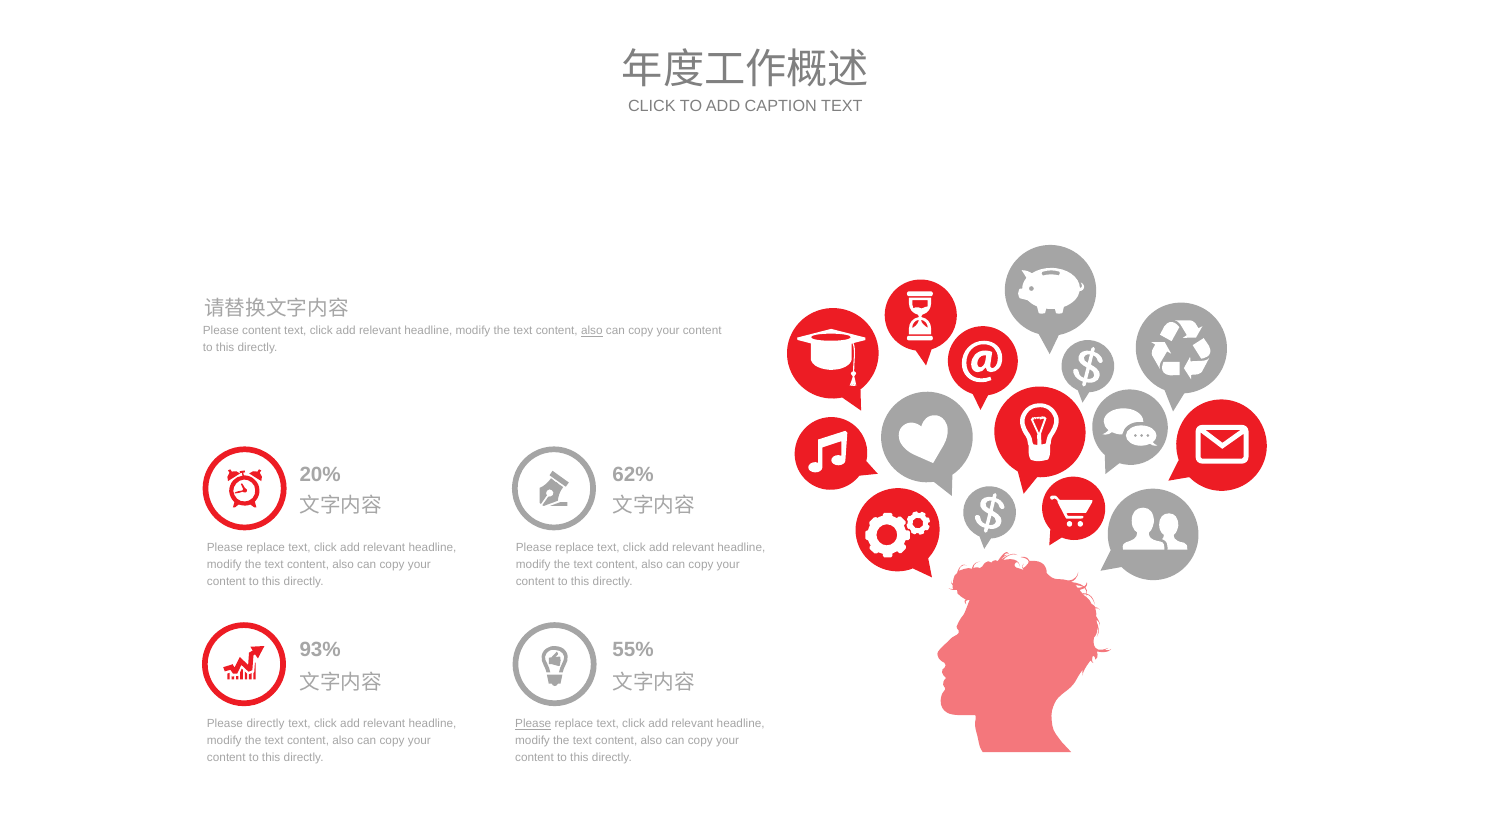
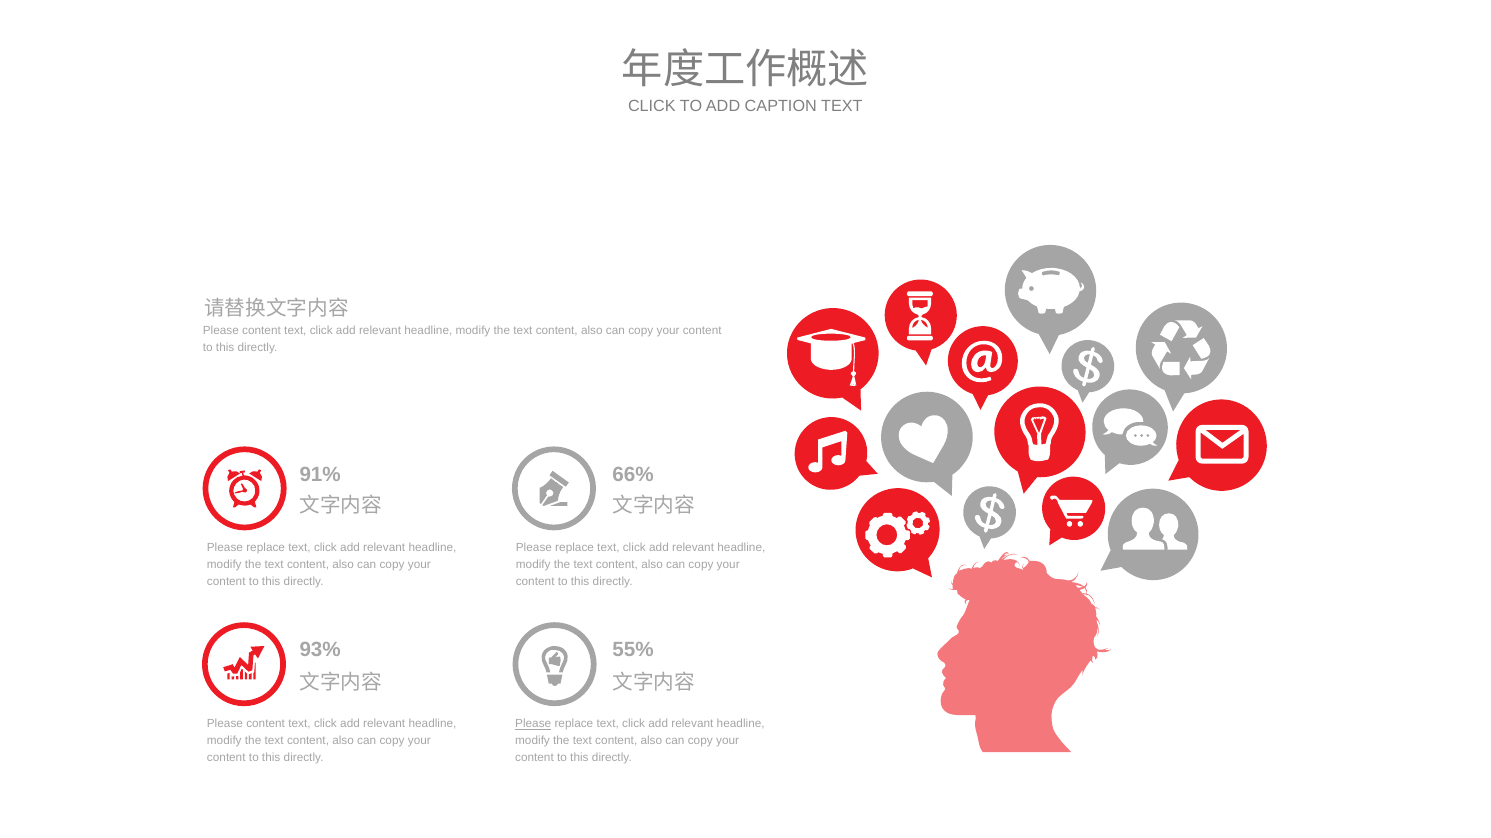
also underline: present -> none (592, 331)
20%: 20% -> 91% (320, 475)
62%: 62% -> 66% (633, 475)
directly: directly -> content (266, 725)
